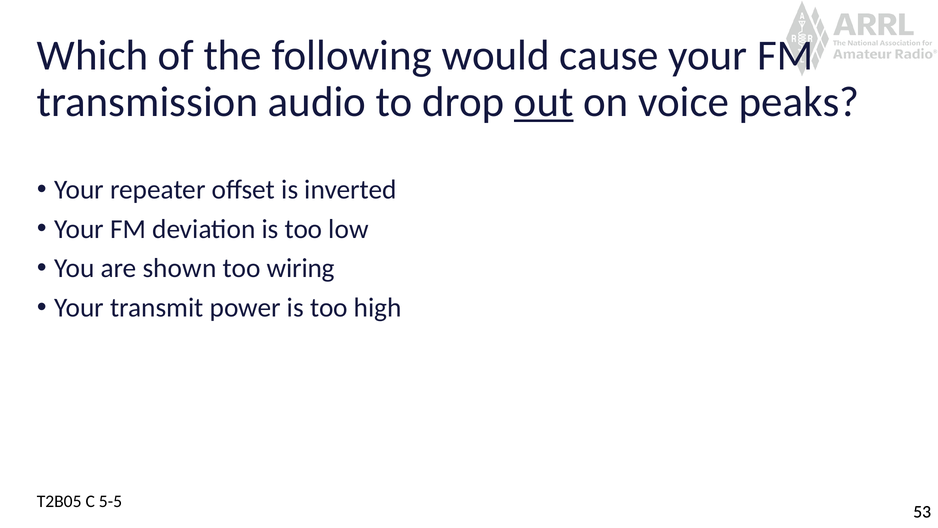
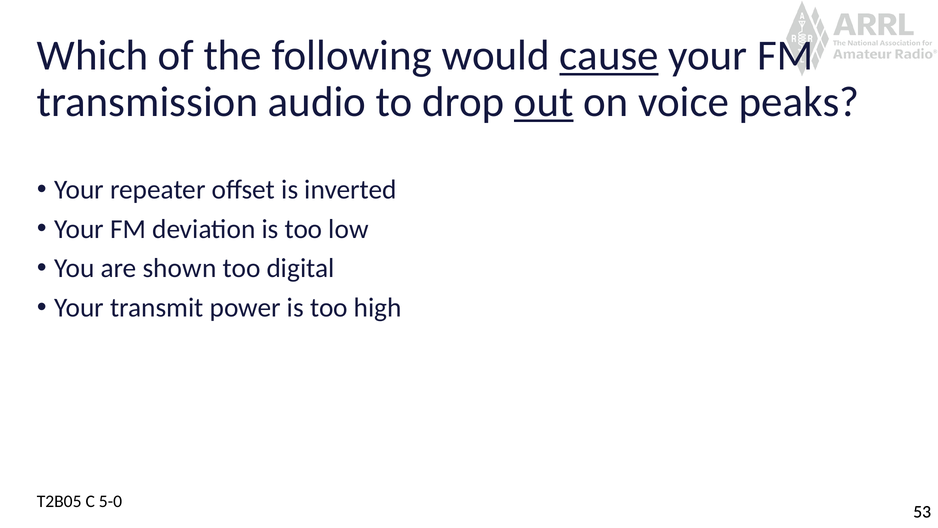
cause underline: none -> present (609, 56)
wiring: wiring -> digital (301, 268)
5-5: 5-5 -> 5-0 (110, 501)
